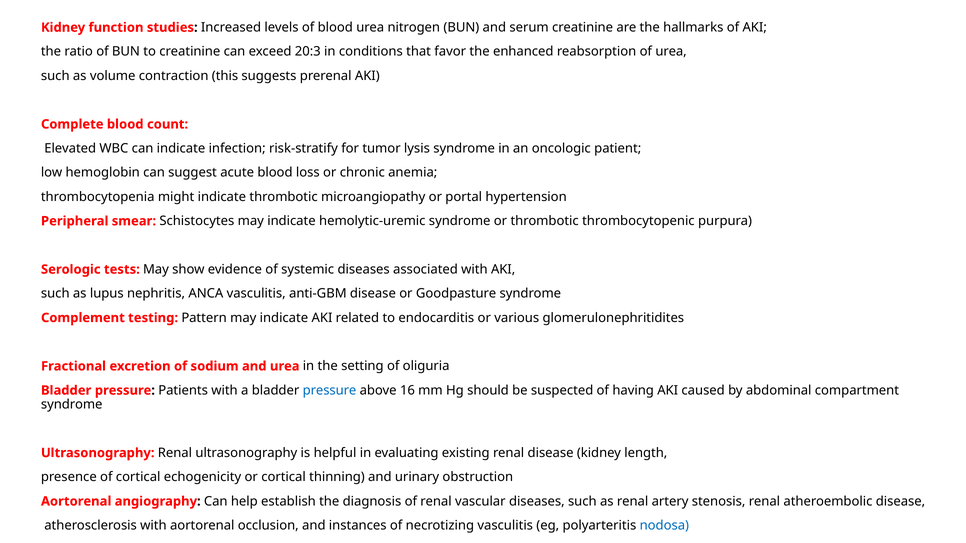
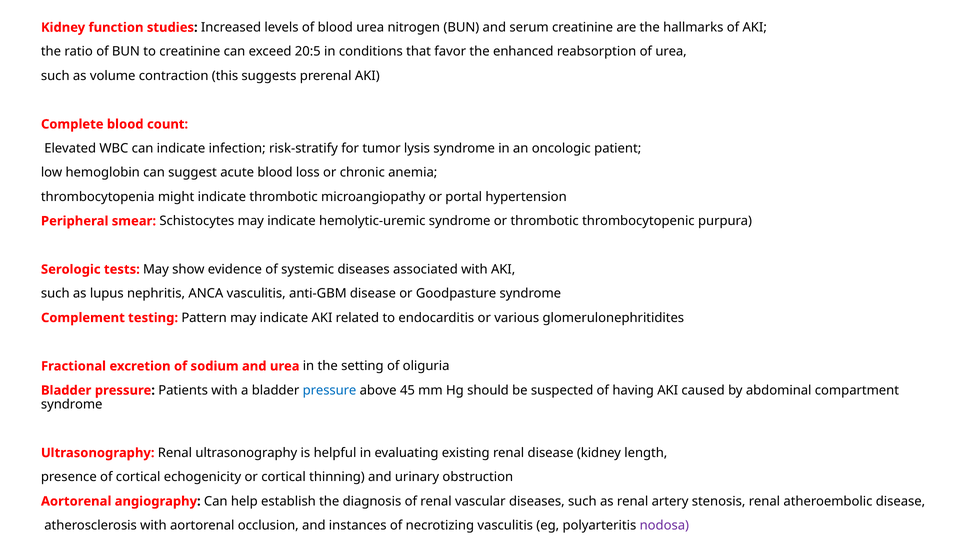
20:3: 20:3 -> 20:5 (308, 52)
16: 16 -> 45 (407, 391)
nodosa colour: blue -> purple (664, 526)
